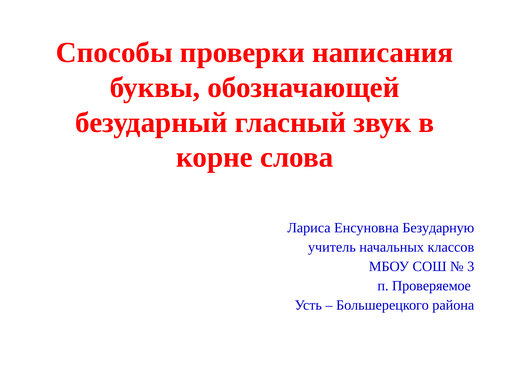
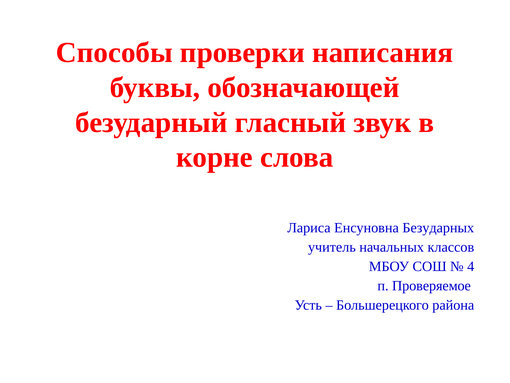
Безударную: Безударную -> Безударных (438, 227)
3: 3 -> 4 (471, 266)
